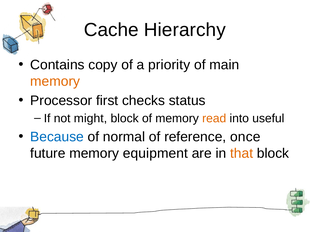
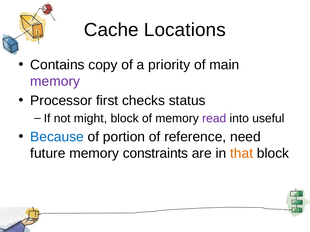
Hierarchy: Hierarchy -> Locations (185, 30)
memory colour: orange -> purple (55, 82)
read colour: orange -> purple (214, 119)
normal: normal -> portion (124, 137)
once: once -> need (245, 137)
equipment: equipment -> constraints (156, 154)
